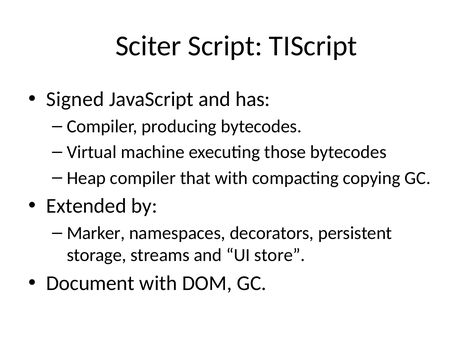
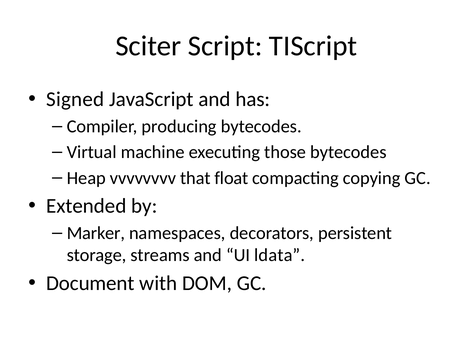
Heap compiler: compiler -> vvvvvvvv (143, 178)
that with: with -> float (231, 178)
store: store -> ldata (280, 255)
